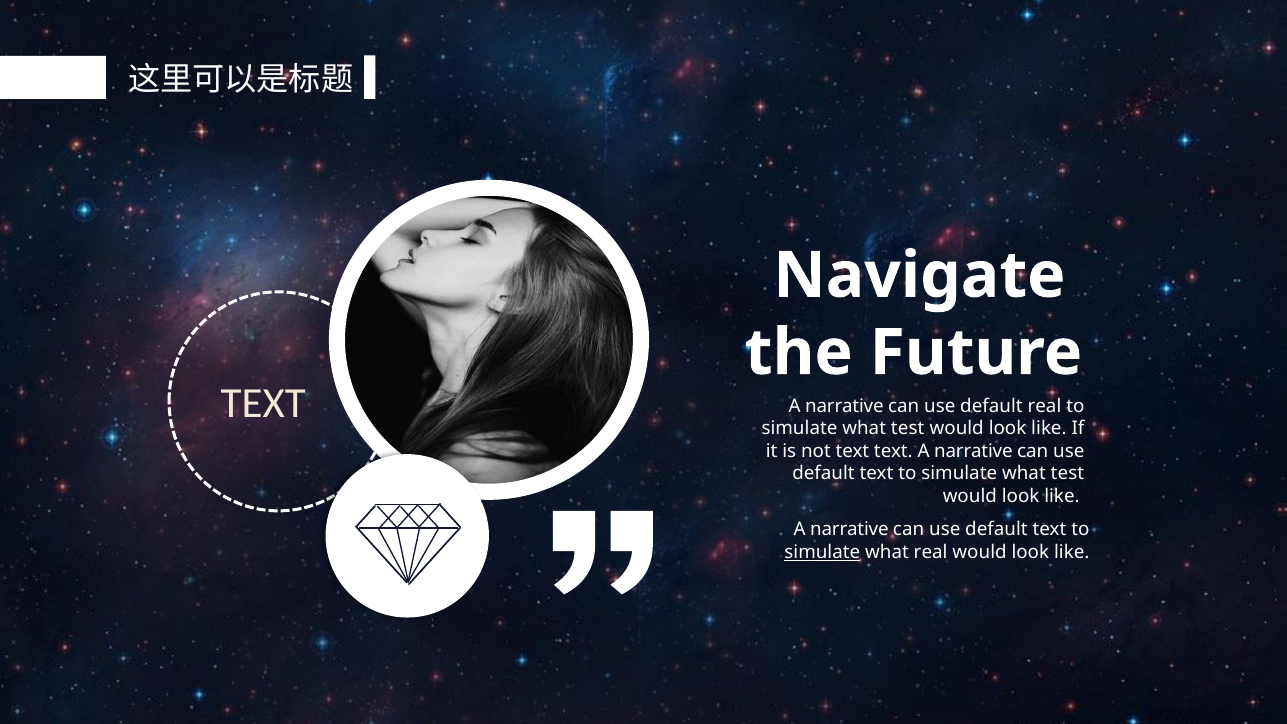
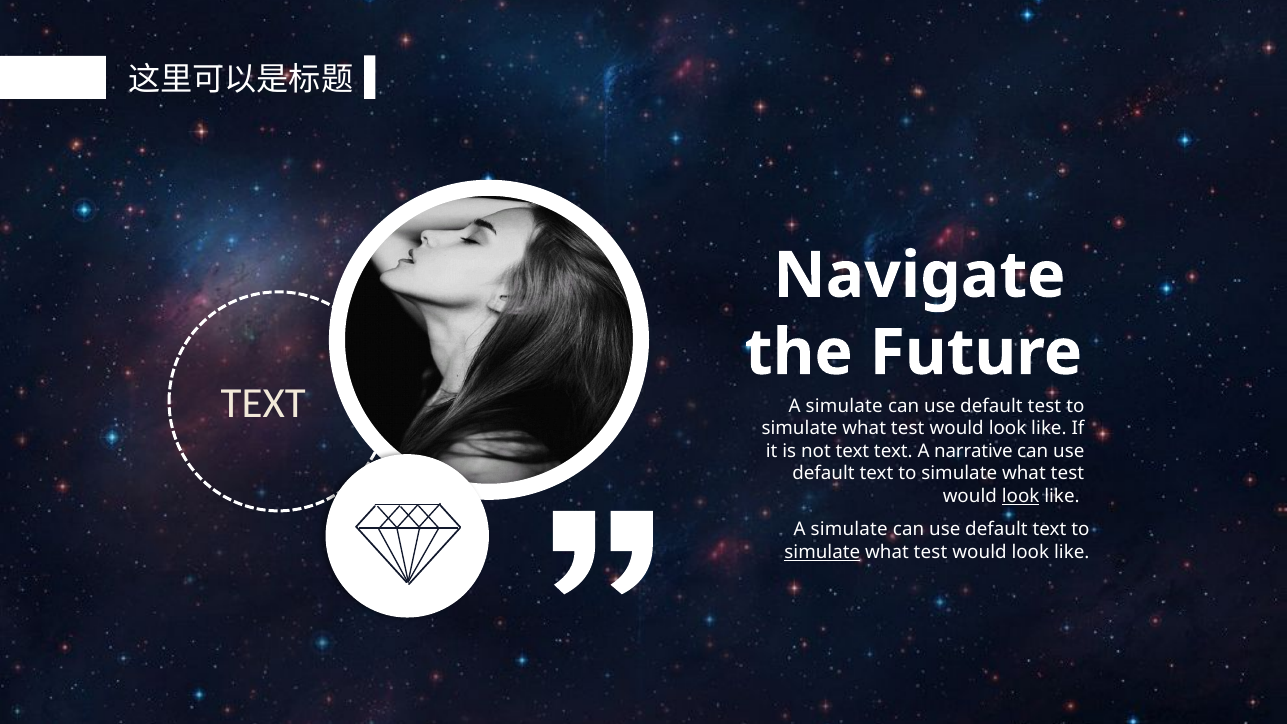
narrative: narrative -> simulate (844, 406)
default real: real -> test (1044, 406)
look underline: none -> present (1021, 496)
narrative: narrative -> simulate (849, 529)
real: real -> test (931, 552)
